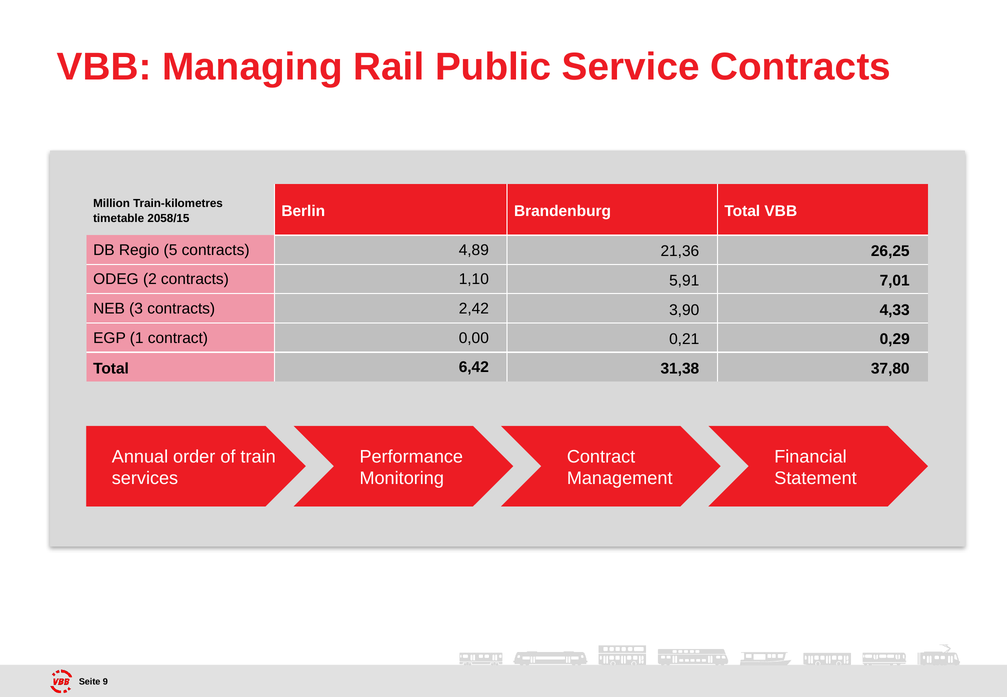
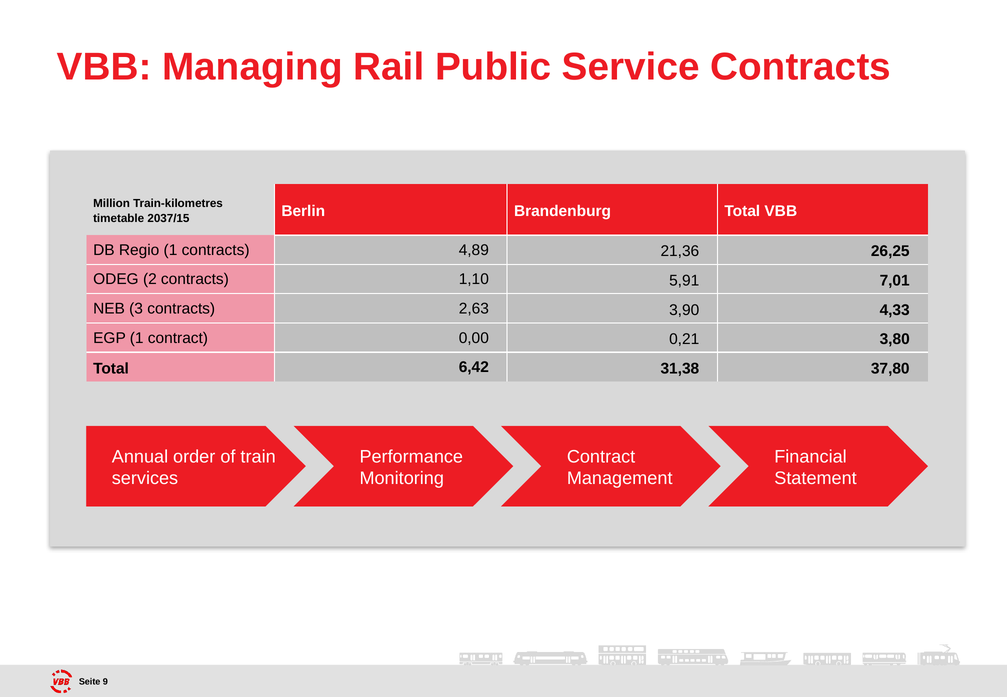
2058/15: 2058/15 -> 2037/15 (168, 218)
Regio 5: 5 -> 1 (170, 250)
2,42: 2,42 -> 2,63 (474, 309)
0,29: 0,29 -> 3,80 (895, 339)
